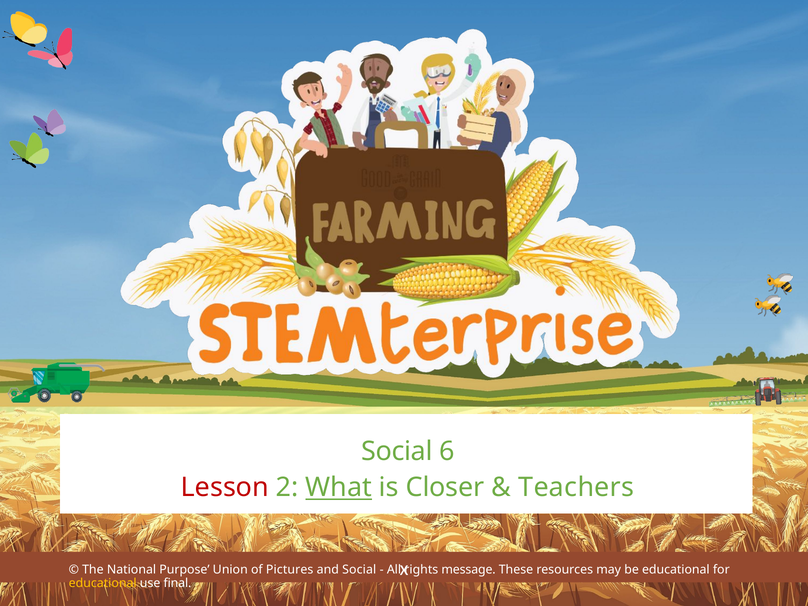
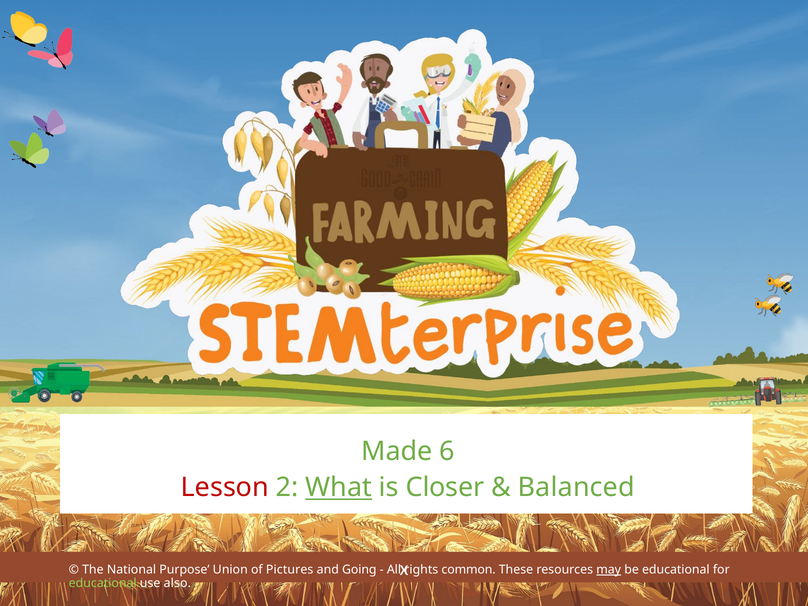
Social: Social -> Made (397, 451)
Teachers: Teachers -> Balanced (576, 488)
and Social: Social -> Going (359, 570)
message: message -> common (469, 570)
may underline: none -> present (609, 570)
educational colour: yellow -> light green (103, 583)
final: final -> also (177, 583)
